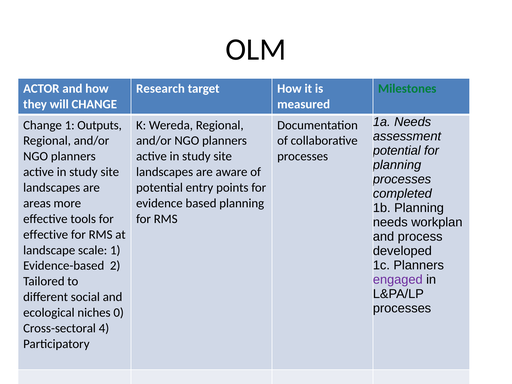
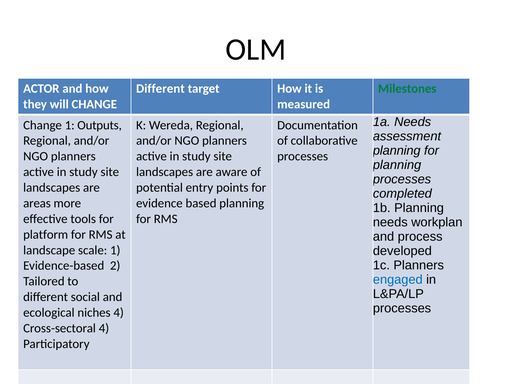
Research: Research -> Different (160, 89)
potential: potential -> planning (397, 151)
effective: effective -> platform (46, 235)
engaged colour: purple -> blue (398, 280)
niches 0: 0 -> 4 (119, 313)
